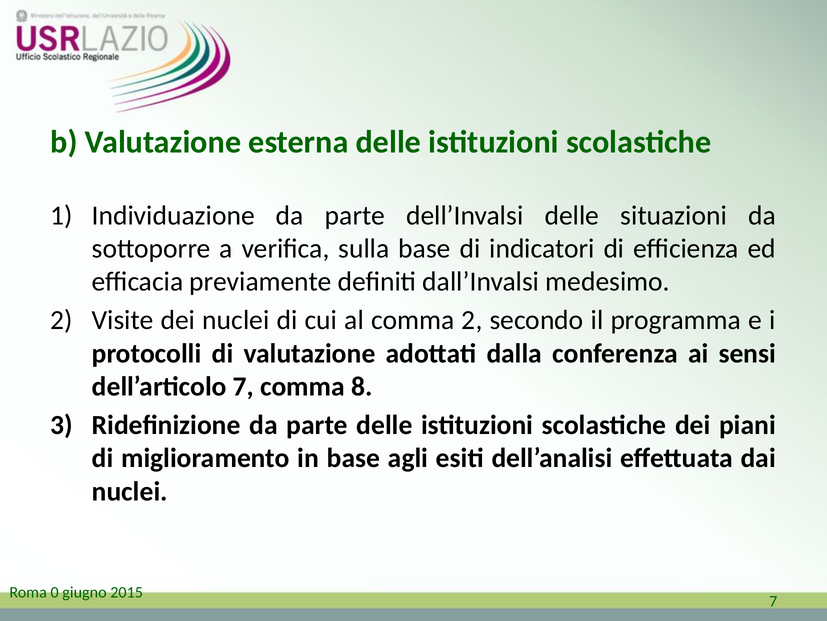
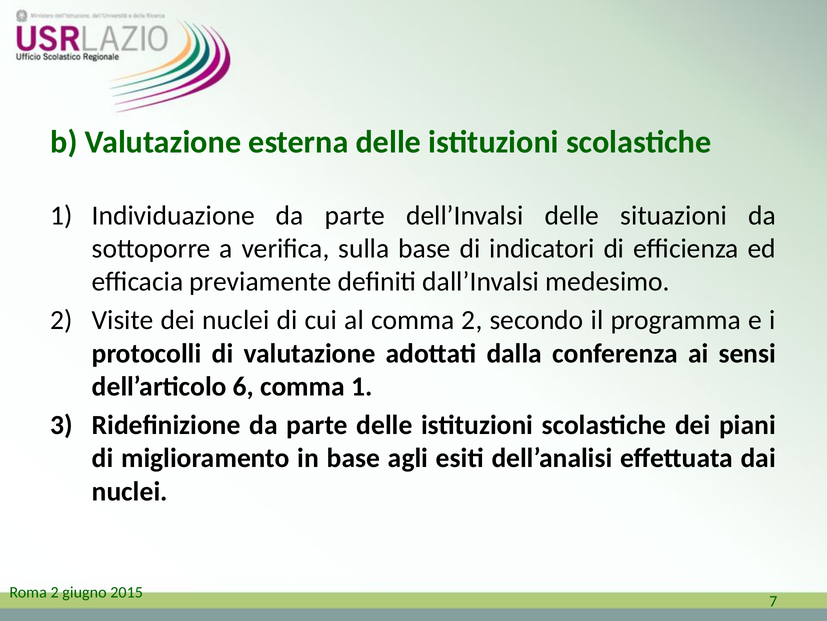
dell’articolo 7: 7 -> 6 (243, 386)
comma 8: 8 -> 1 (362, 386)
Roma 0: 0 -> 2 (55, 592)
